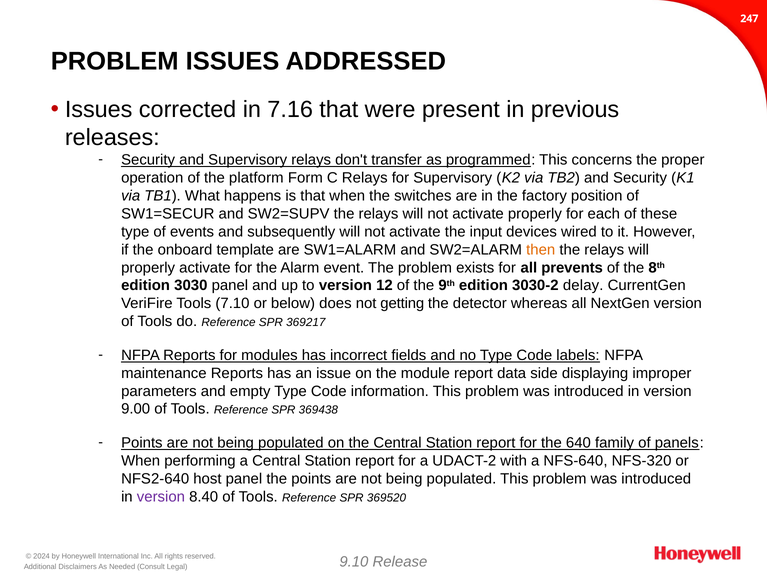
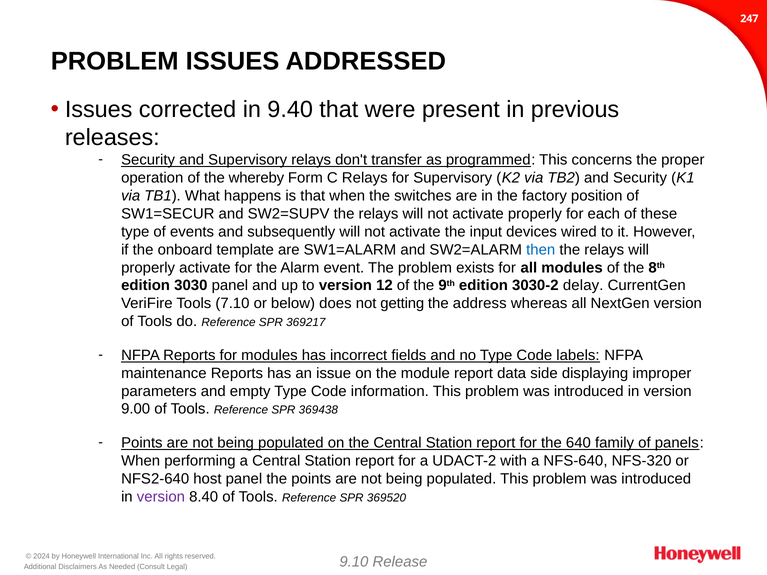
7.16: 7.16 -> 9.40 (290, 110)
platform: platform -> whereby (256, 178)
then colour: orange -> blue (541, 250)
all prevents: prevents -> modules (572, 268)
detector: detector -> address (480, 304)
